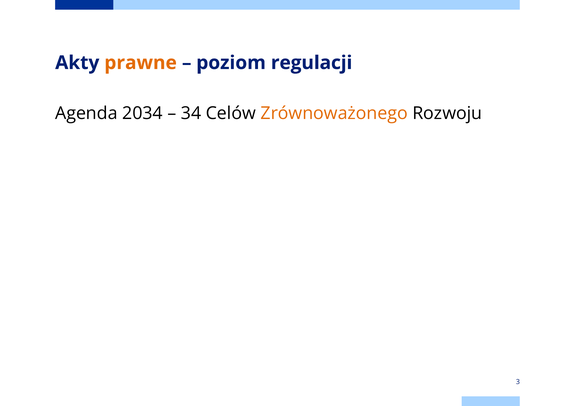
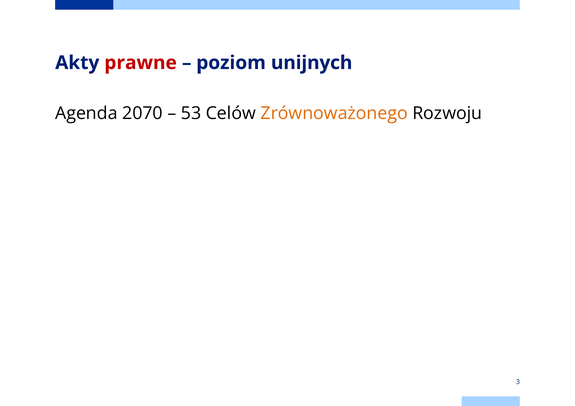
prawne colour: orange -> red (141, 63)
regulacji: regulacji -> unijnych (312, 63)
2034: 2034 -> 2070 (142, 113)
34: 34 -> 53 (191, 113)
